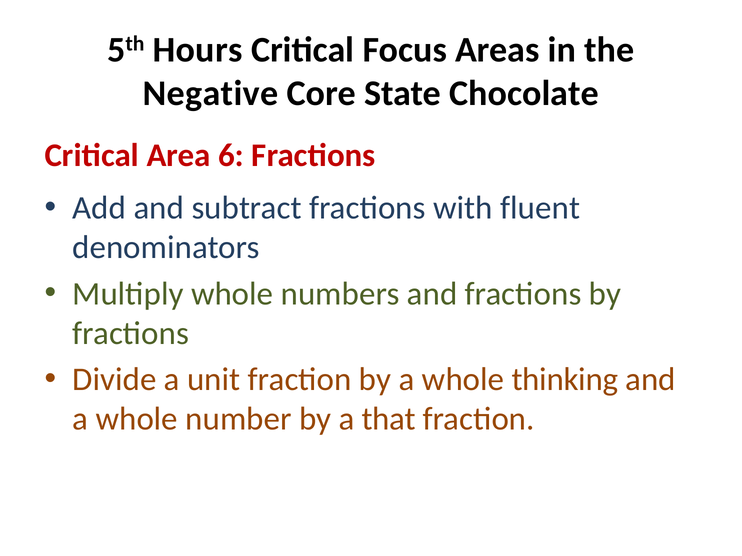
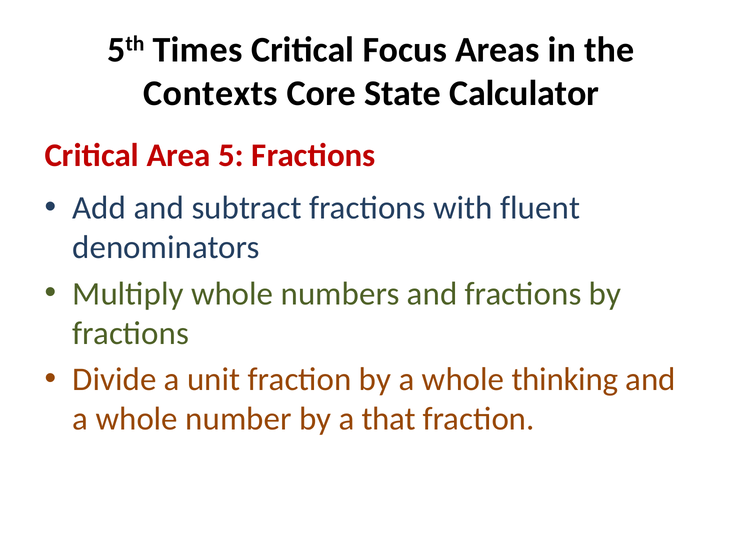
Hours: Hours -> Times (198, 50)
Negative: Negative -> Contexts (211, 93)
Chocolate: Chocolate -> Calculator (524, 93)
6: 6 -> 5 (231, 156)
